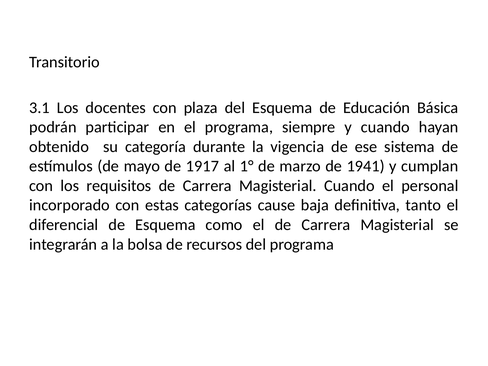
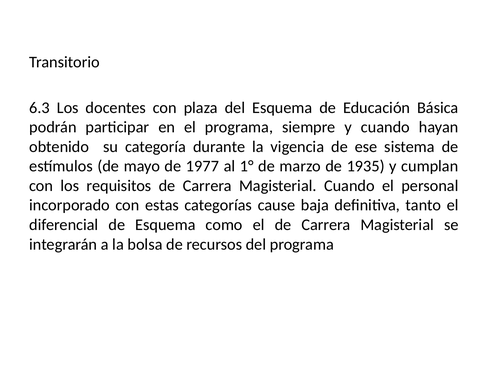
3.1: 3.1 -> 6.3 (40, 108)
1917: 1917 -> 1977 (202, 166)
1941: 1941 -> 1935 (366, 166)
